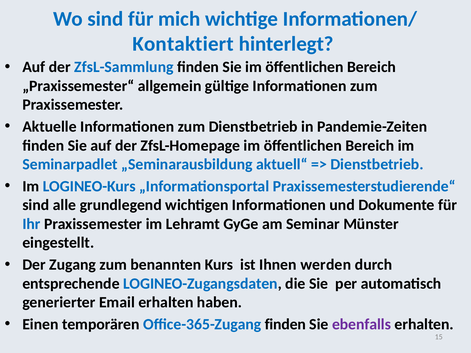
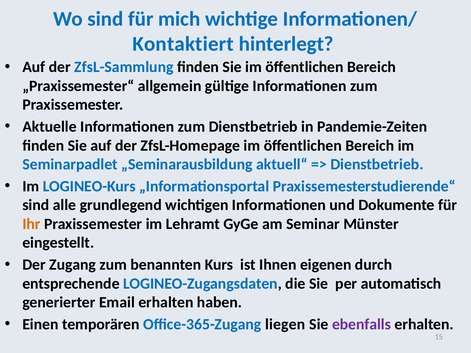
Ihr colour: blue -> orange (31, 224)
werden: werden -> eigenen (326, 265)
Office-365-Zugang finden: finden -> liegen (285, 325)
